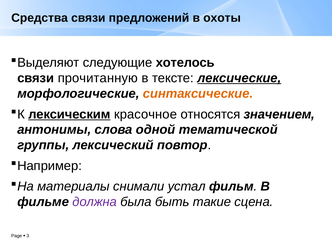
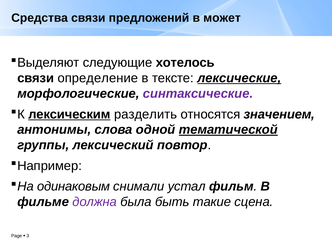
охоты: охоты -> может (222, 18)
прочитанную: прочитанную -> определение (98, 78)
синтаксические colour: orange -> purple (198, 94)
красочное: красочное -> разделить (146, 114)
тематической underline: none -> present (228, 130)
материалы: материалы -> одинаковым (74, 186)
